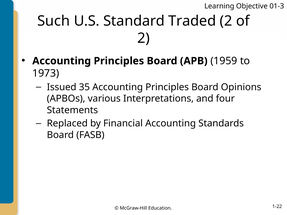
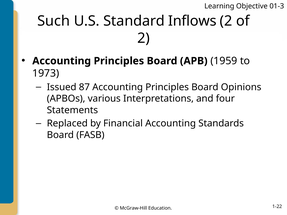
Traded: Traded -> Inflows (192, 21)
35: 35 -> 87 (84, 87)
